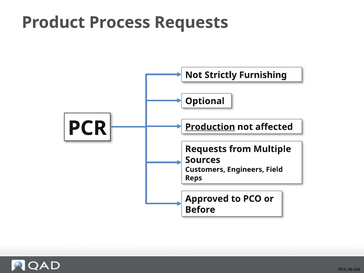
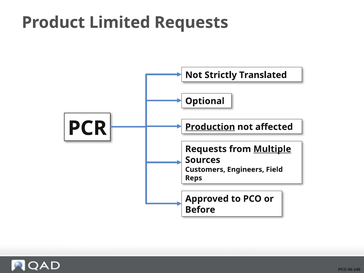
Process: Process -> Limited (120, 23)
Furnishing: Furnishing -> Translated (263, 75)
Multiple underline: none -> present (272, 149)
